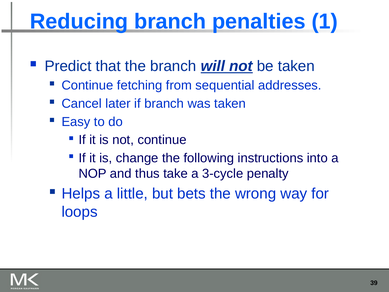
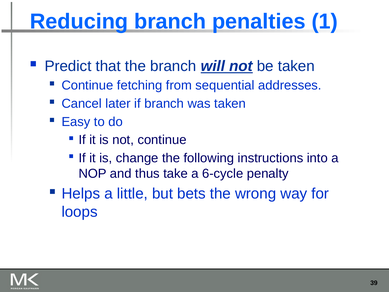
3-cycle: 3-cycle -> 6-cycle (223, 174)
